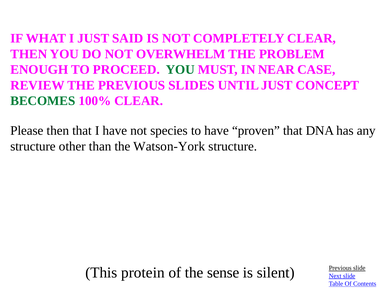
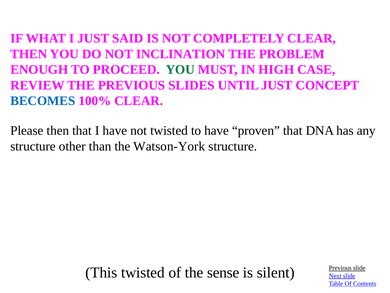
OVERWHELM: OVERWHELM -> INCLINATION (181, 54)
NEAR: NEAR -> HIGH (276, 69)
BECOMES colour: green -> blue (43, 101)
not species: species -> twisted (169, 130)
This protein: protein -> twisted (143, 272)
